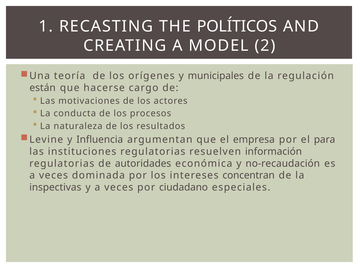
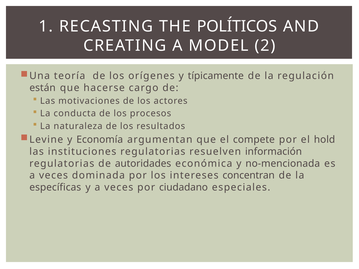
municipales: municipales -> típicamente (216, 76)
Influencia: Influencia -> Economía (100, 140)
empresa: empresa -> compete (254, 140)
para: para -> hold (325, 140)
no-recaudación: no-recaudación -> no-mencionada (283, 164)
inspectivas: inspectivas -> específicas (55, 188)
